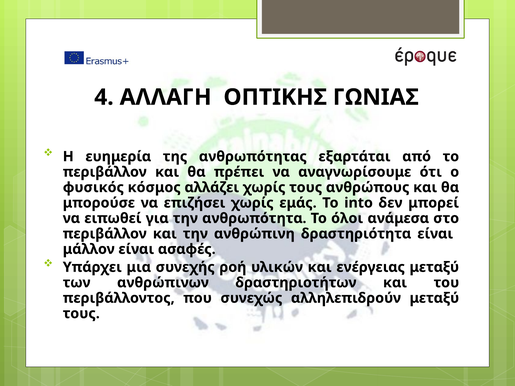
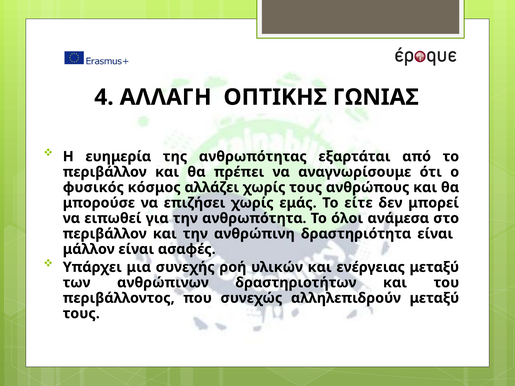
into: into -> είτε (358, 203)
